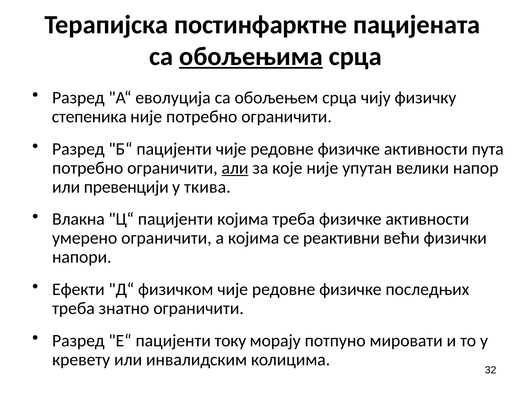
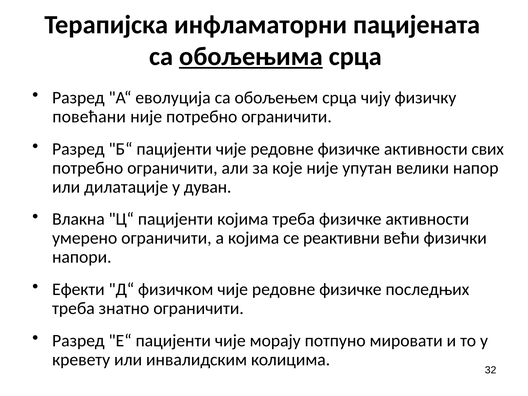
постинфарктне: постинфарктне -> инфламаторни (261, 25)
степеника: степеника -> повећани (89, 117)
пута: пута -> свих (488, 149)
али underline: present -> none (235, 168)
превенцији: превенцији -> дилатације (126, 187)
ткива: ткива -> дуван (208, 187)
Е“ пацијенти току: току -> чије (230, 341)
